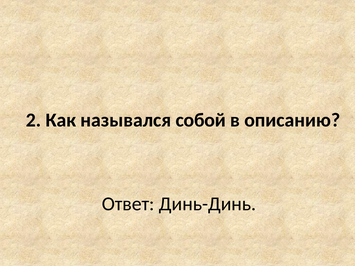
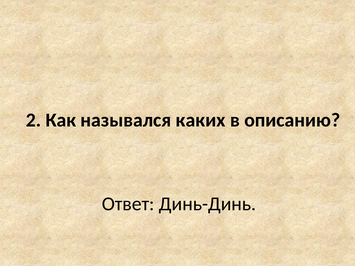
собой: собой -> каких (201, 120)
